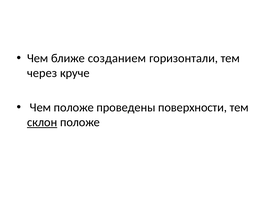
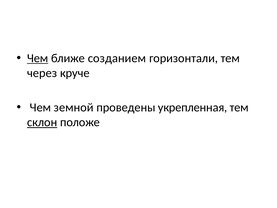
Чем underline: none -> present (38, 58)
Чем положе: положе -> земной (74, 107)
поверхности: поверхности -> укрепленная (193, 107)
